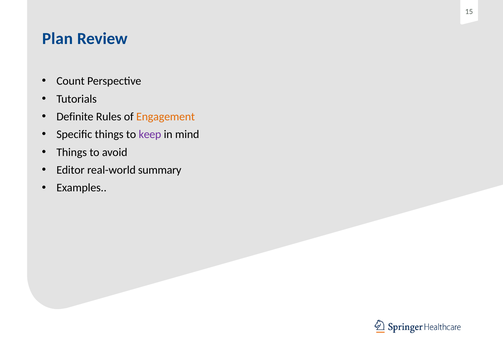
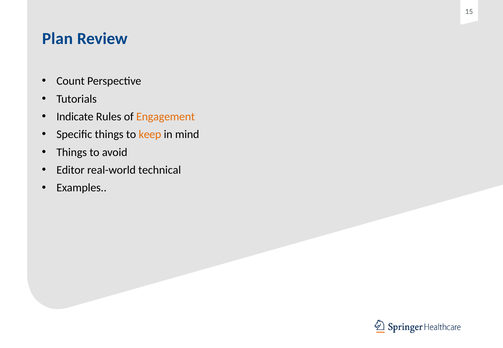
Definite: Definite -> Indicate (75, 117)
keep colour: purple -> orange (150, 135)
summary: summary -> technical (160, 170)
